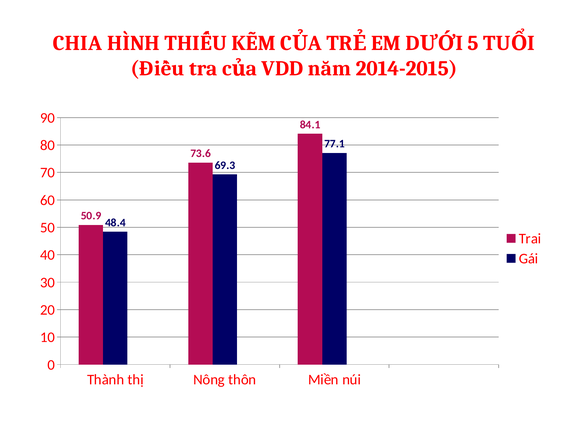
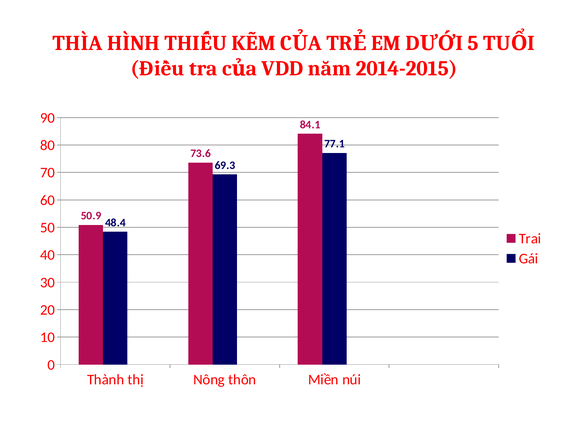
CHIA: CHIA -> THÌA (77, 43)
